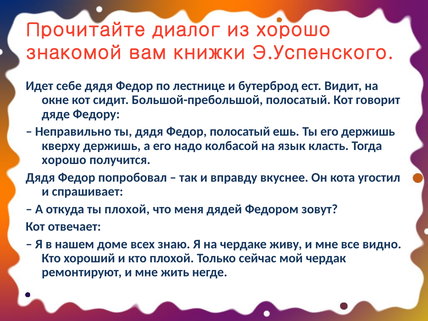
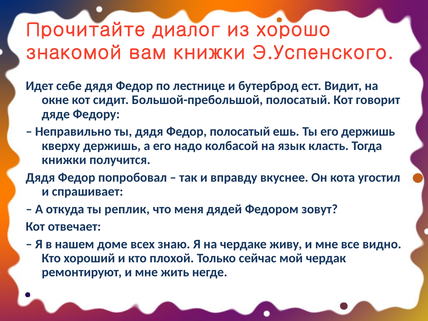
хорошо: хорошо -> книжки (64, 160)
ты плохой: плохой -> реплик (127, 209)
